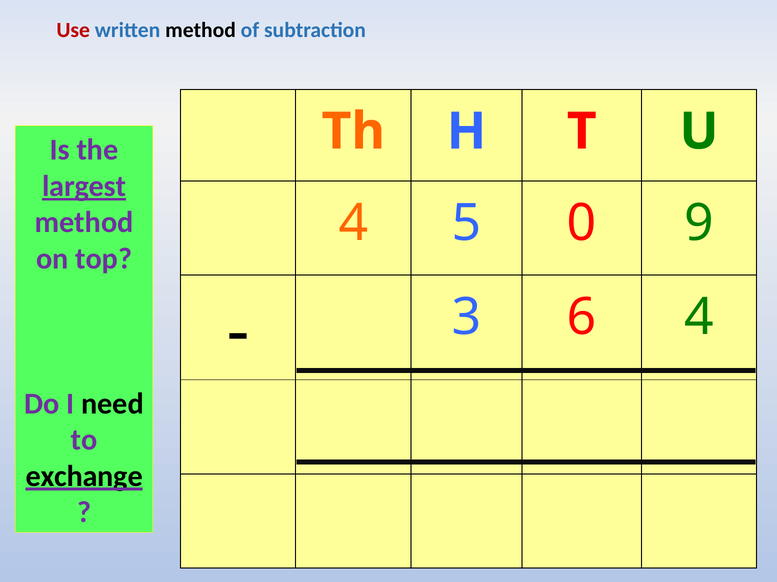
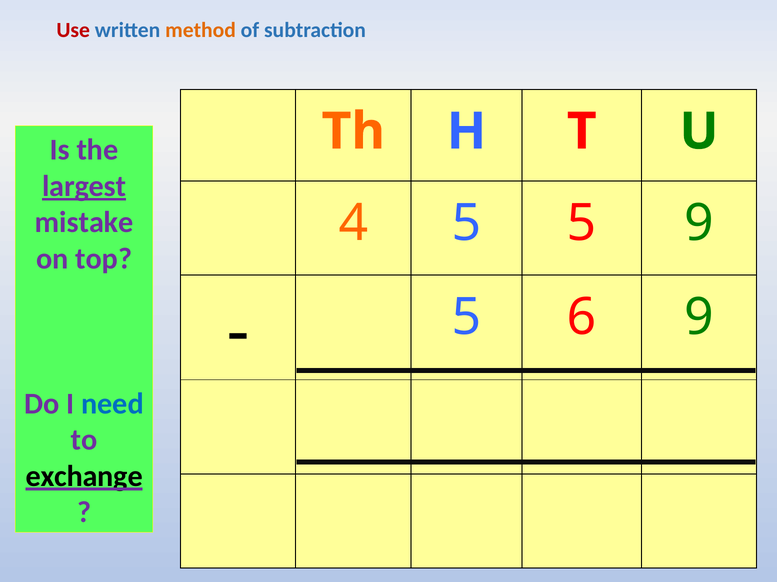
method colour: black -> orange (201, 30)
5 0: 0 -> 5 (582, 223)
method: method -> mistake (84, 223)
3: 3 -> 5 (467, 318)
6 4: 4 -> 9 (699, 318)
need colour: black -> blue (112, 404)
